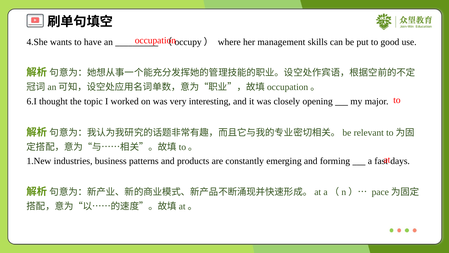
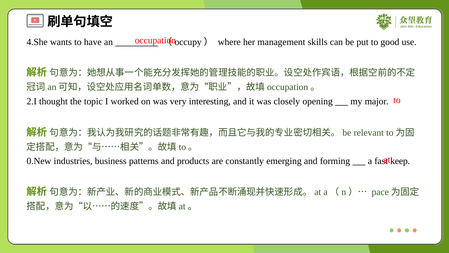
6.I: 6.I -> 2.I (32, 101)
1.New: 1.New -> 0.New (39, 161)
days: days -> keep (400, 161)
